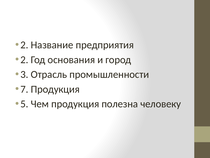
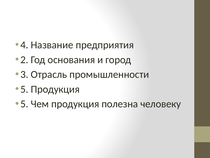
2: 2 -> 4 (24, 45)
7: 7 -> 5 (24, 89)
